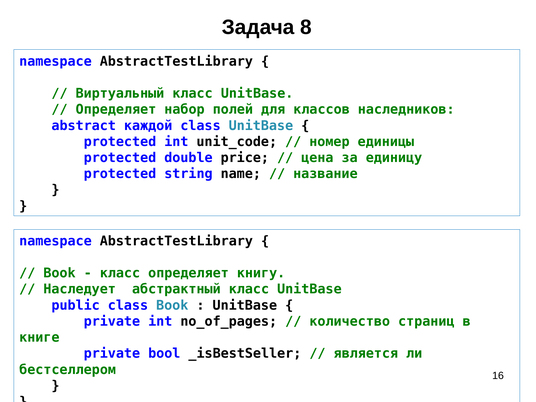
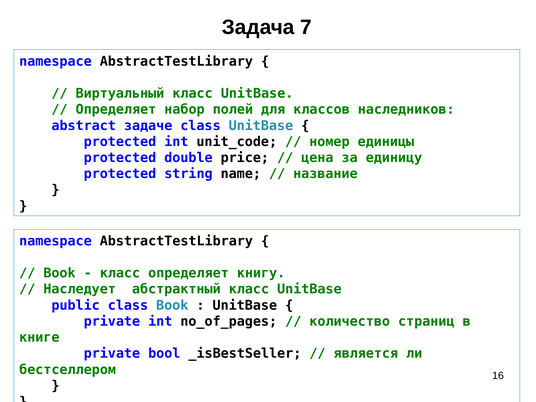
8: 8 -> 7 (306, 27)
каждой: каждой -> задаче (148, 126)
